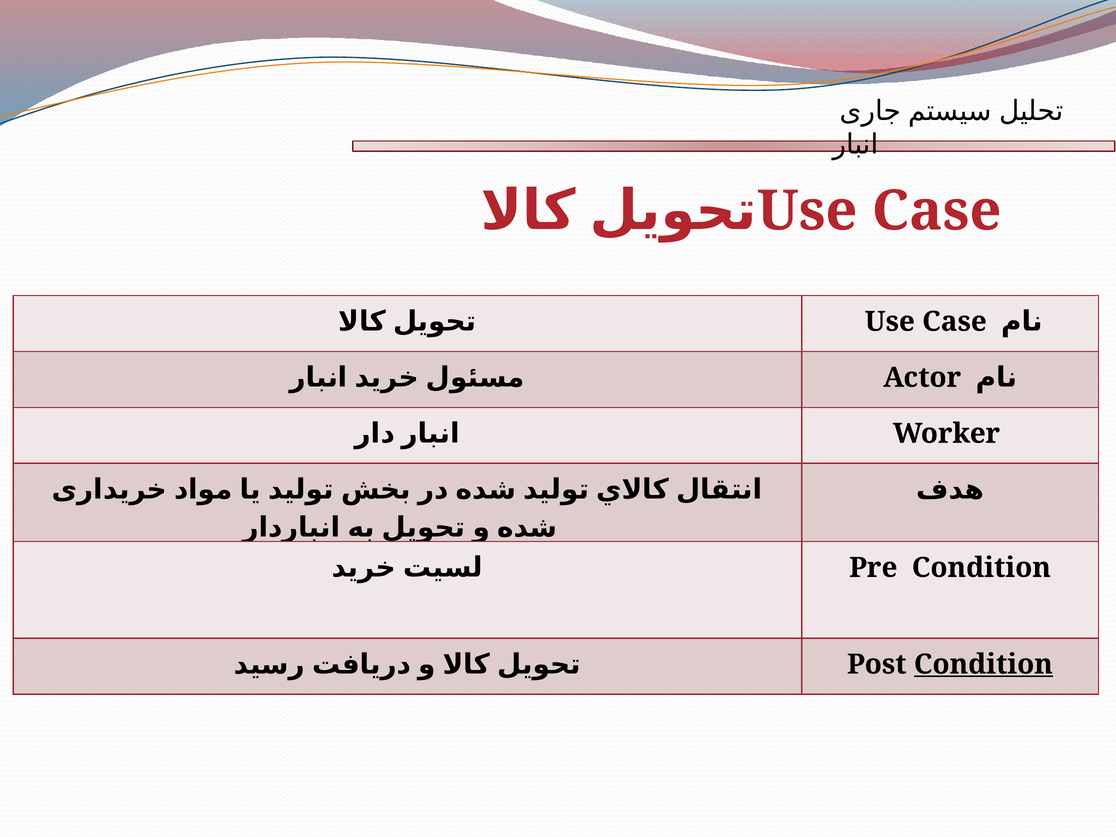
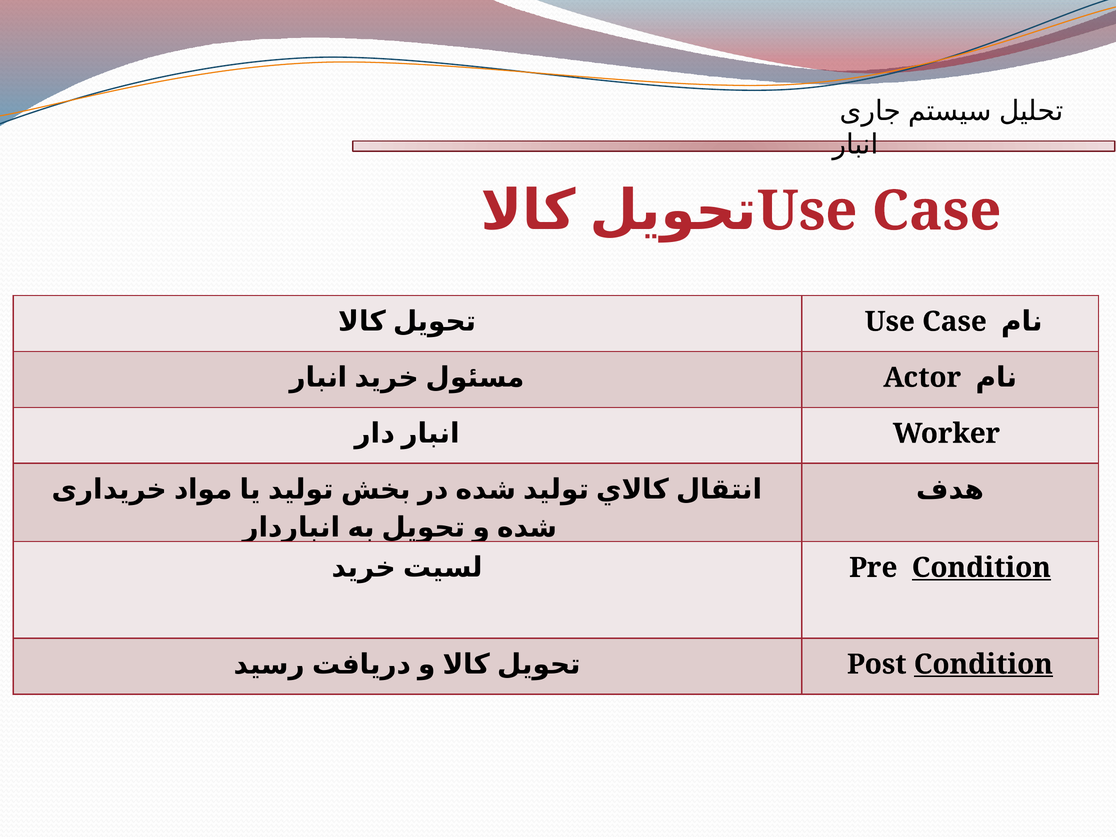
Condition underline: none -> present (981, 568)
